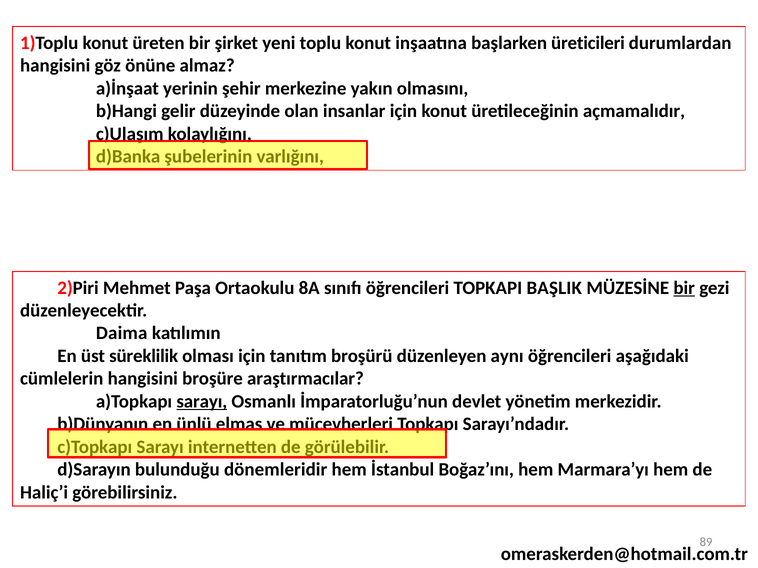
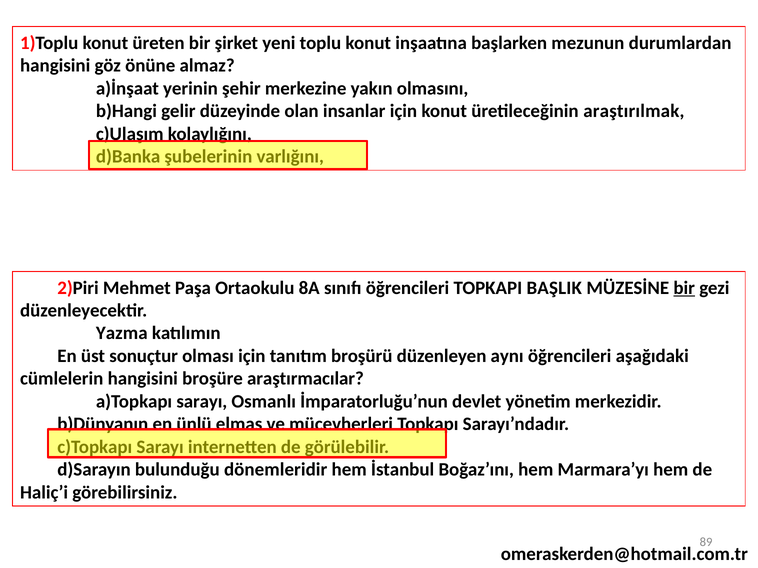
üreticileri: üreticileri -> mezunun (588, 43)
açmamalıdır: açmamalıdır -> araştırılmak (634, 111)
Daima: Daima -> Yazma (122, 334)
süreklilik: süreklilik -> sonuçtur (144, 356)
sarayı underline: present -> none (202, 402)
